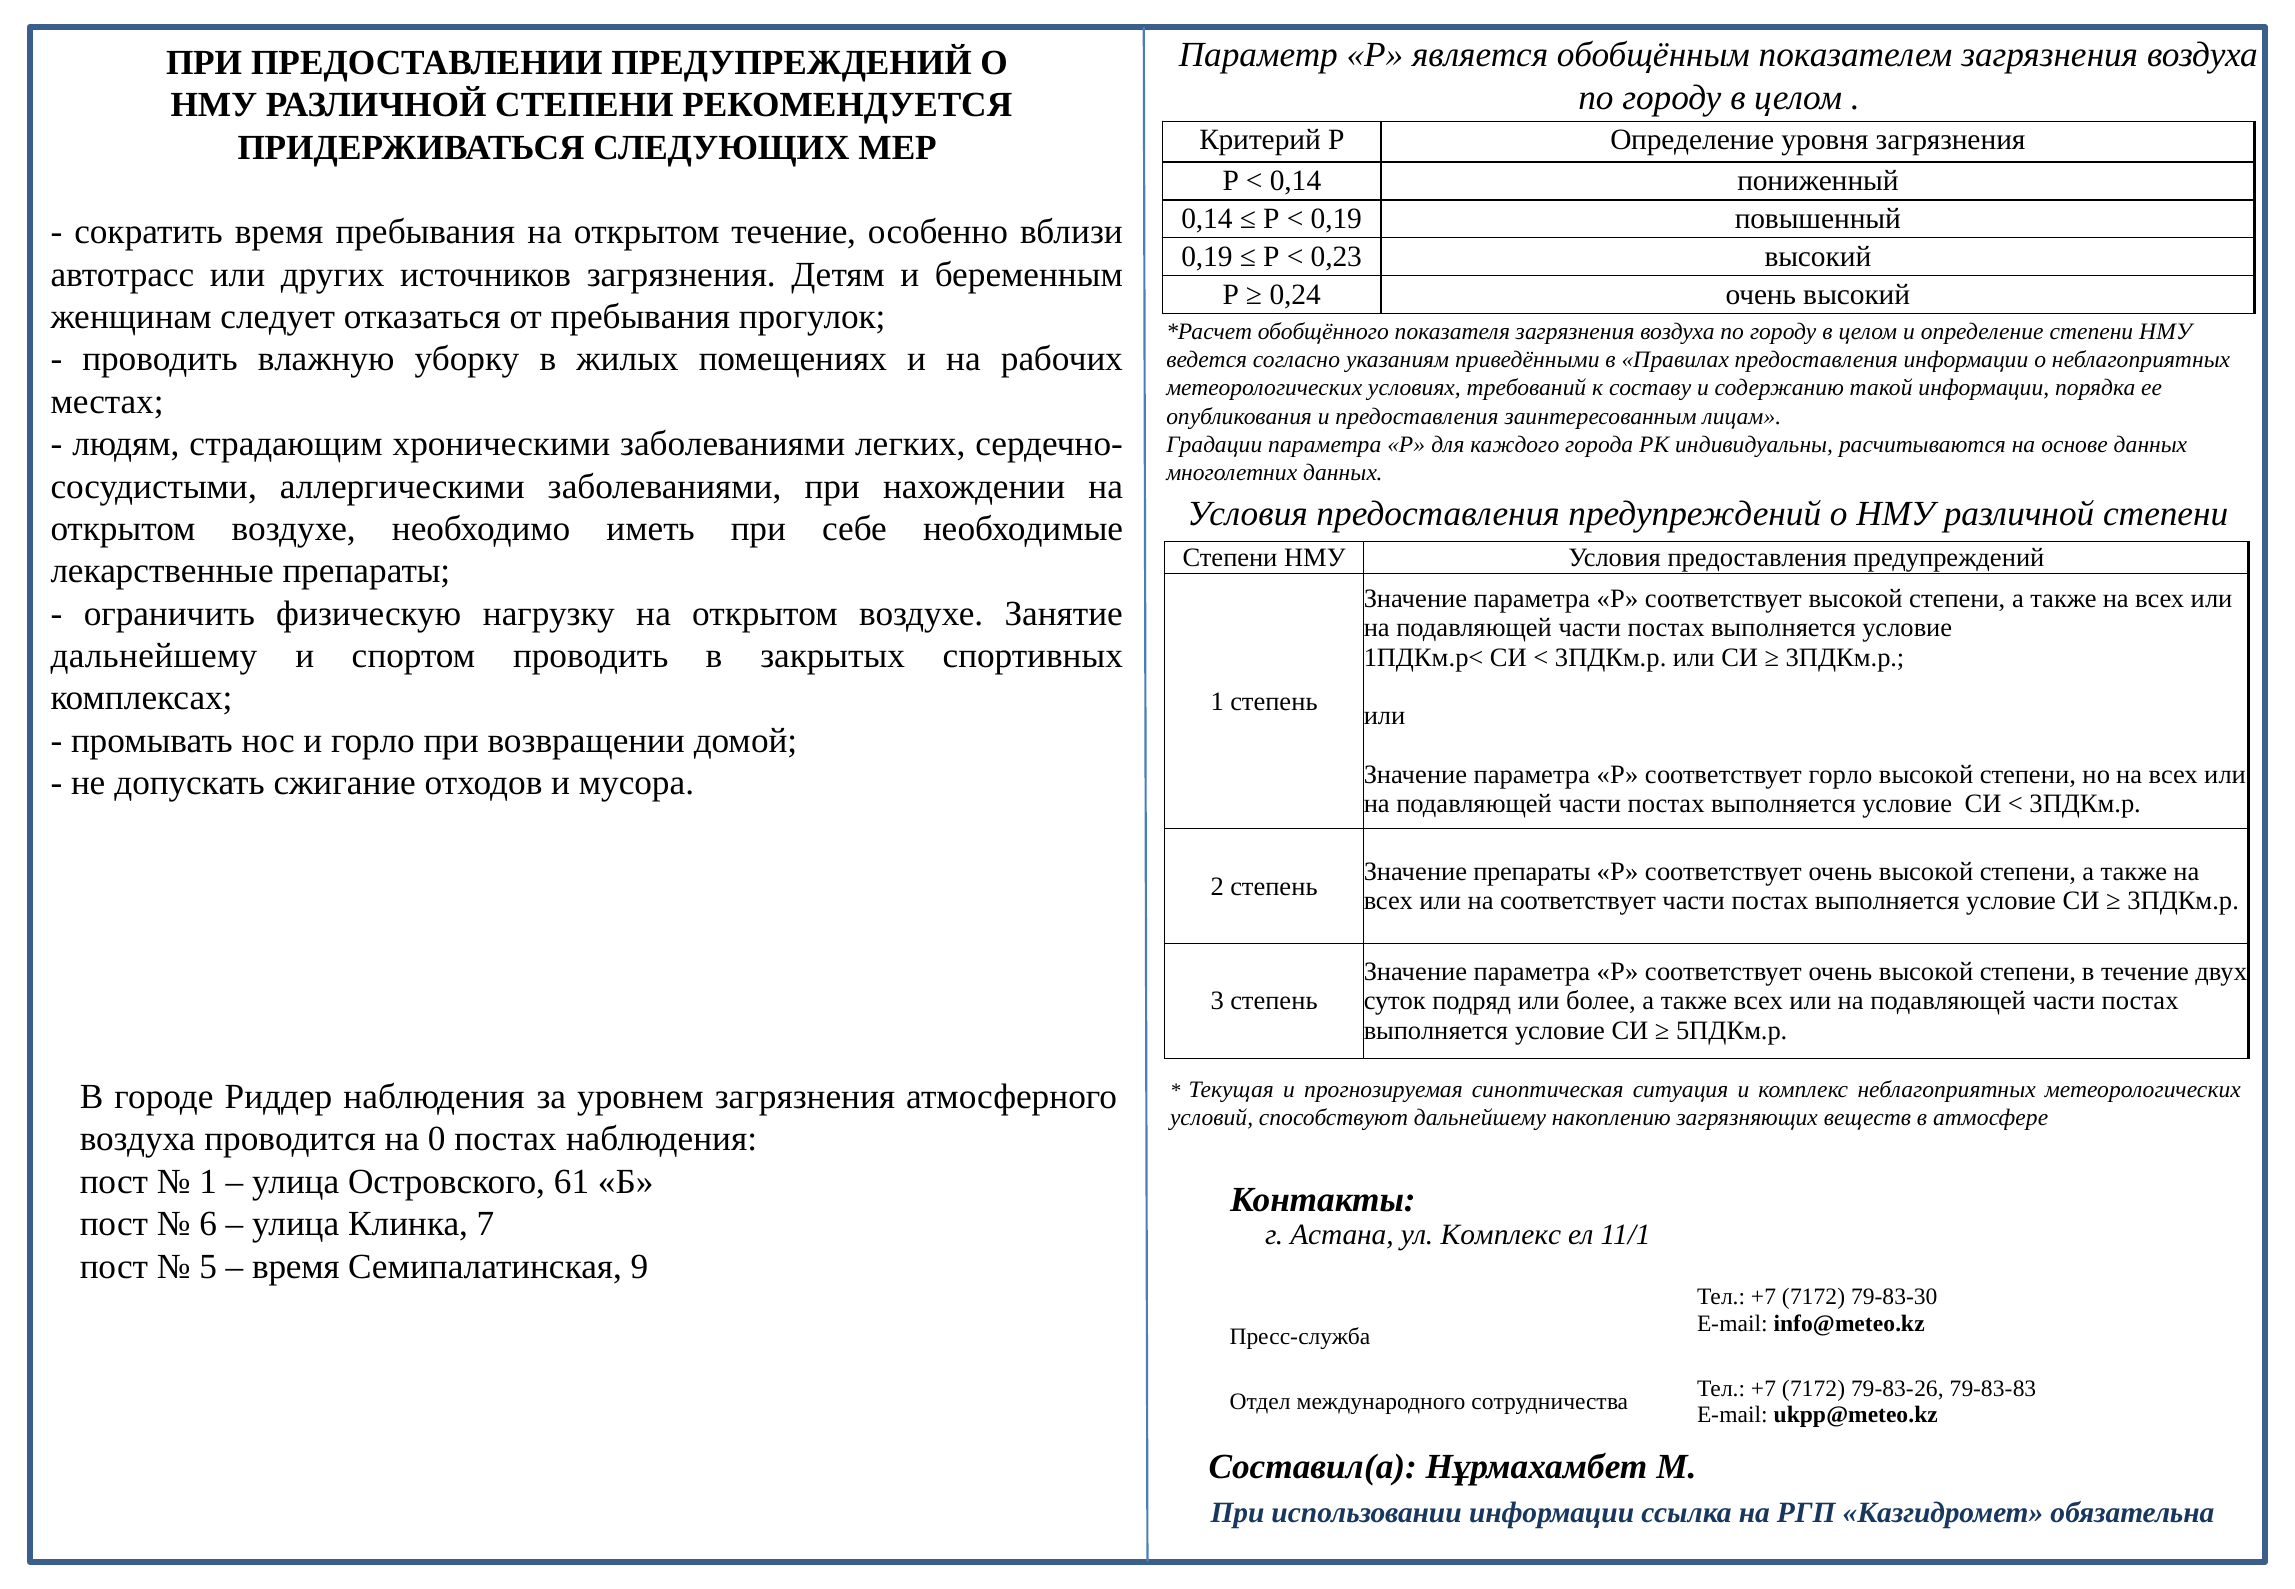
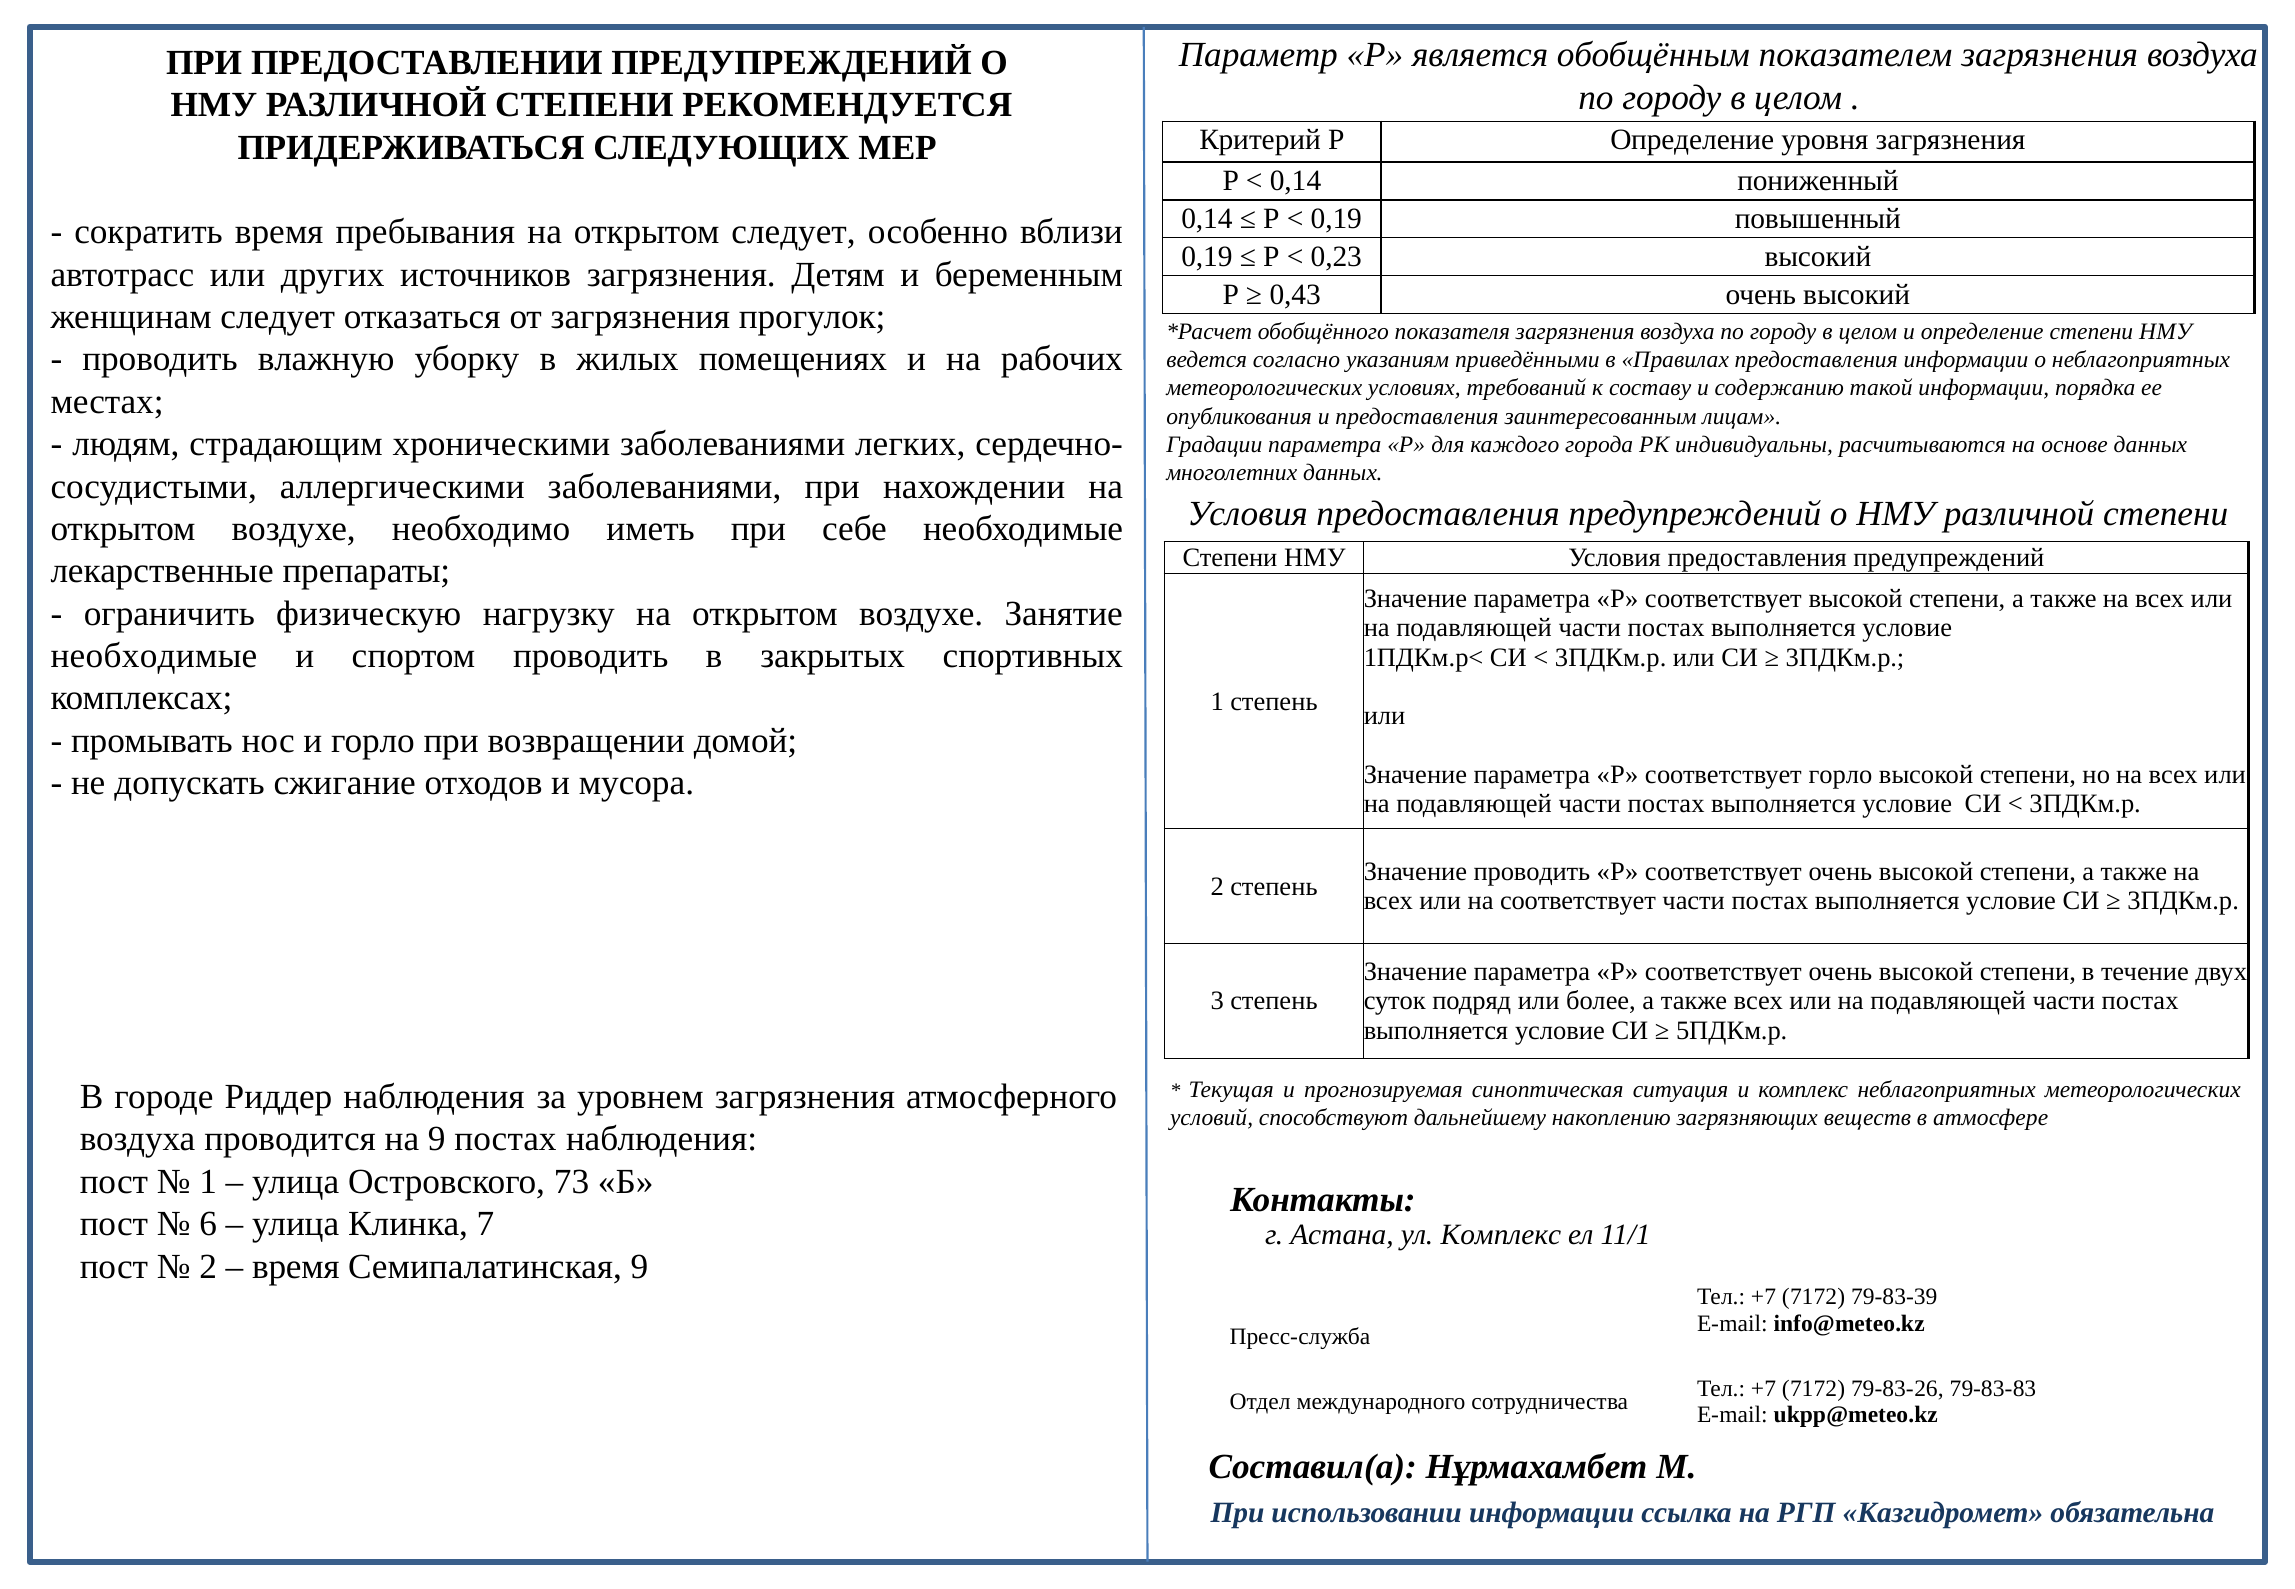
открытом течение: течение -> следует (794, 232)
0,24: 0,24 -> 0,43 (1295, 294)
от пребывания: пребывания -> загрязнения (640, 317)
дальнейшему: дальнейшему -> необходимые (154, 656)
Значение препараты: препараты -> проводить (1532, 872)
на 0: 0 -> 9 (437, 1139)
61: 61 -> 73 (572, 1182)
5: 5 -> 2 (208, 1266)
79-83-30: 79-83-30 -> 79-83-39 (1894, 1297)
